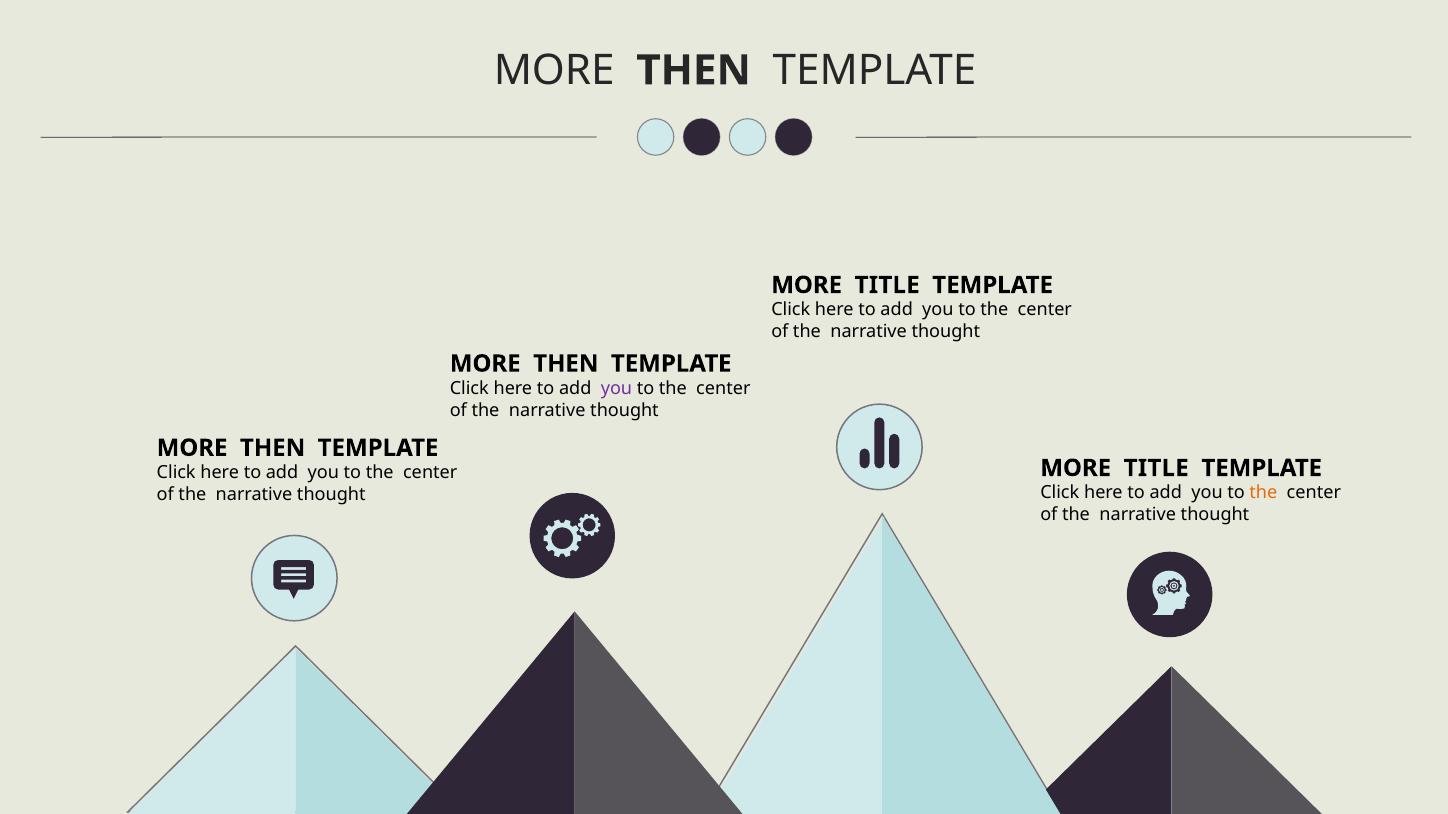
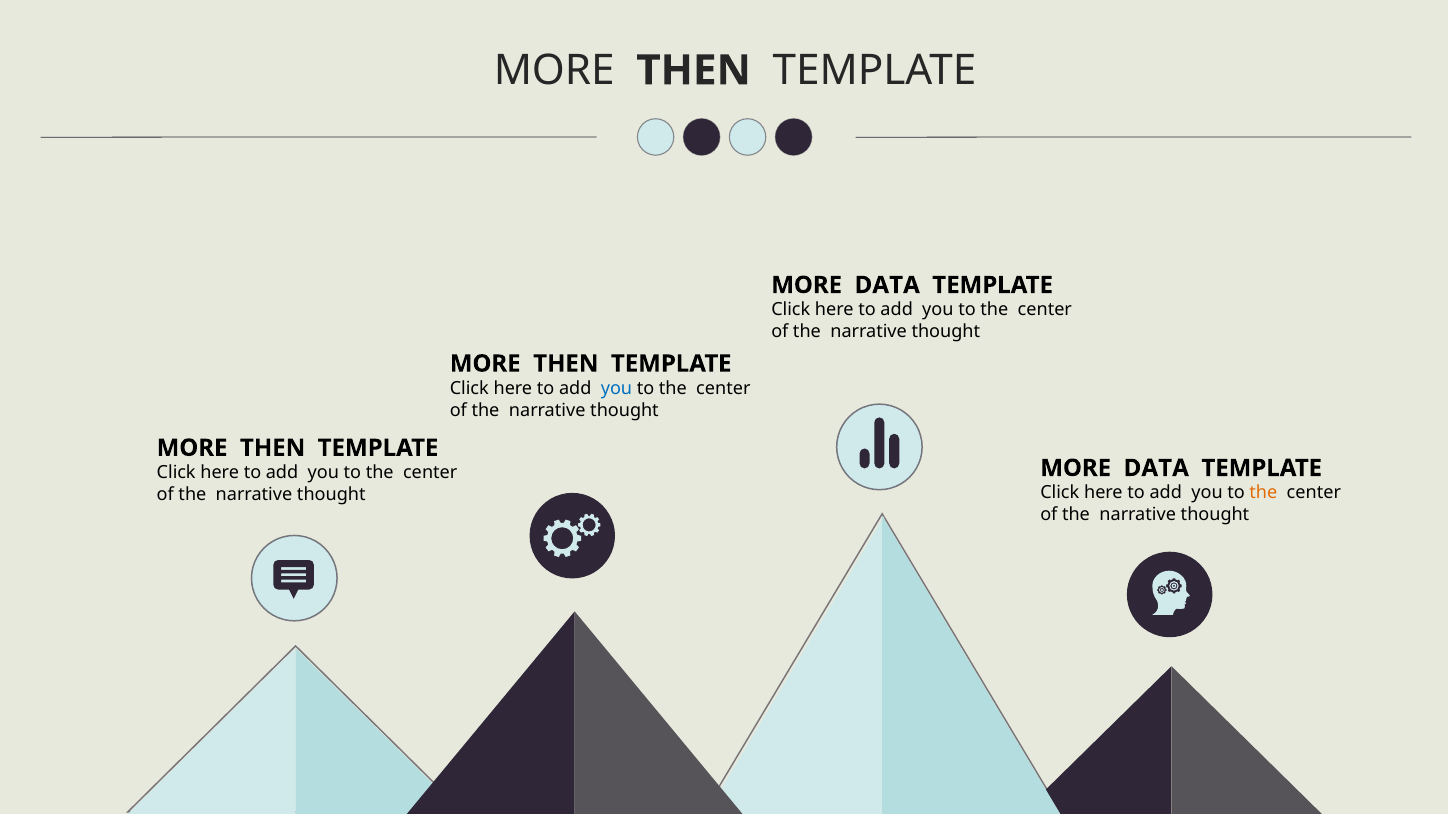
TITLE: TITLE -> DATA (887, 285)
you colour: purple -> blue (616, 389)
TITLE: TITLE -> DATA (1156, 468)
